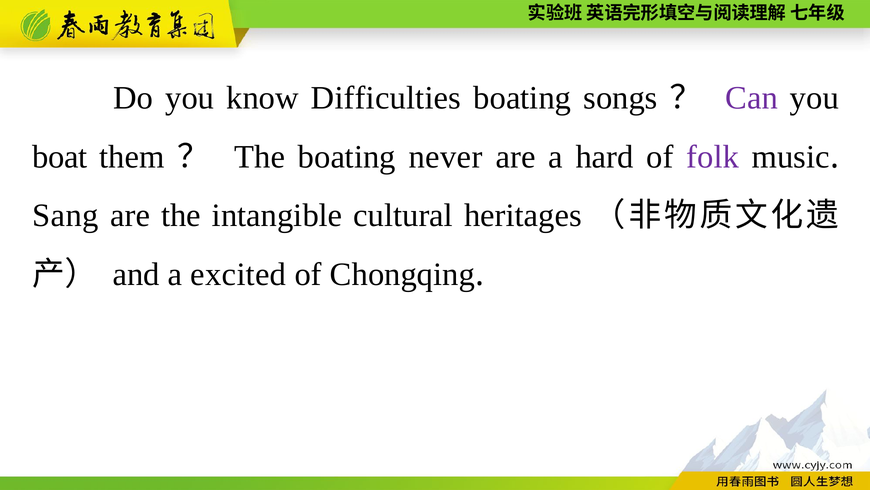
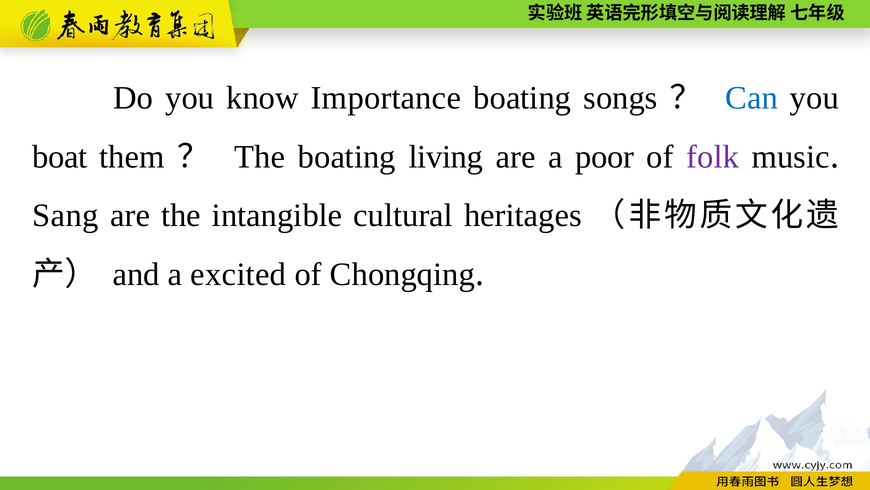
Difficulties: Difficulties -> Importance (386, 98)
Can colour: purple -> blue (752, 98)
never: never -> living (446, 157)
hard: hard -> poor (605, 157)
